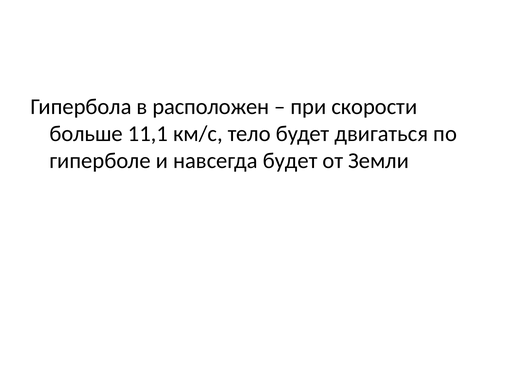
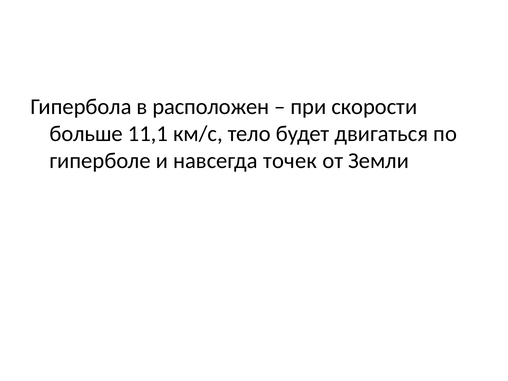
навсегда будет: будет -> точек (290, 161)
